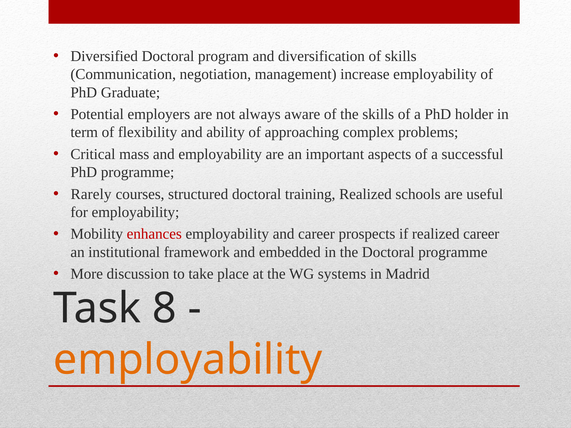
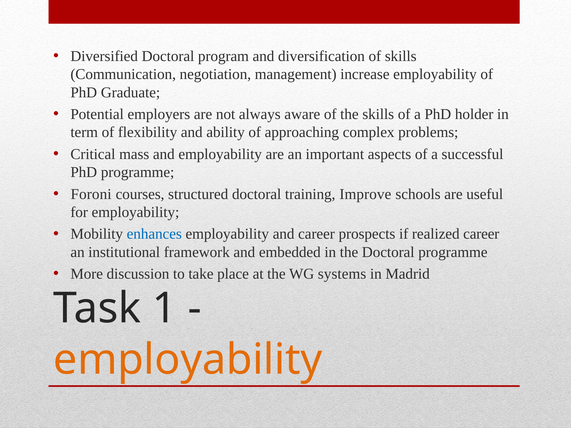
Rarely: Rarely -> Foroni (91, 194)
training Realized: Realized -> Improve (365, 194)
enhances colour: red -> blue (154, 234)
8: 8 -> 1 (164, 308)
